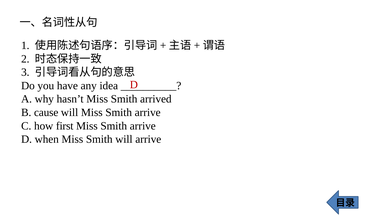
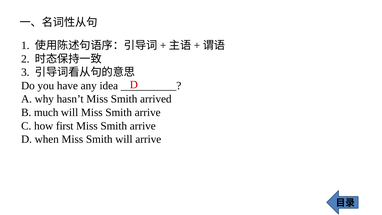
cause: cause -> much (46, 112)
